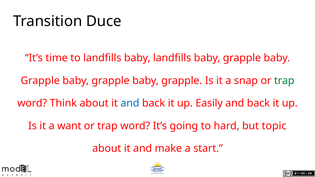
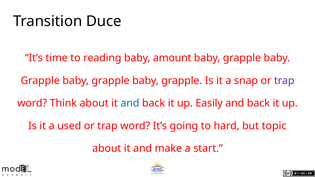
to landfills: landfills -> reading (102, 58)
baby landfills: landfills -> amount (172, 58)
trap colour: green -> purple (284, 81)
want: want -> used (69, 126)
